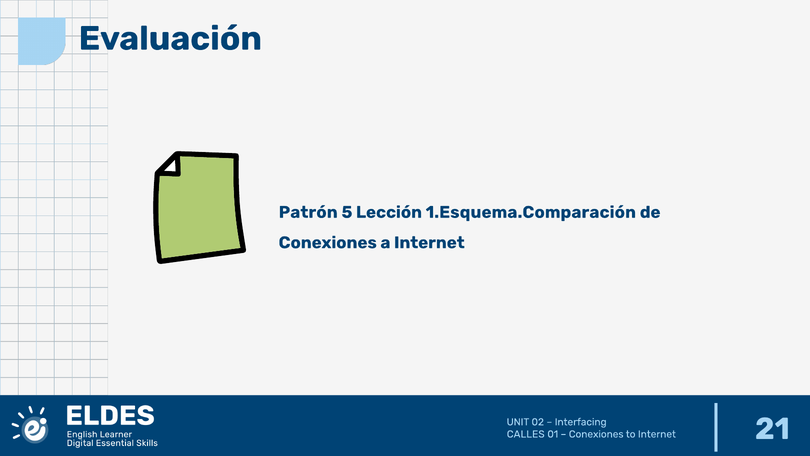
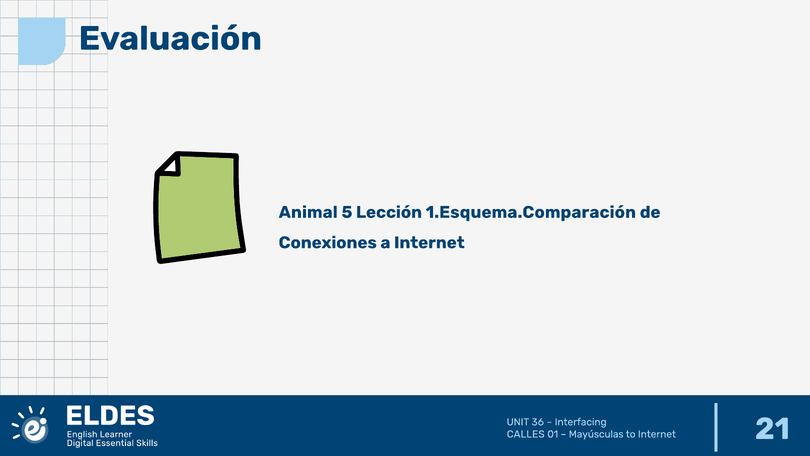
Patrón: Patrón -> Animal (308, 212)
02: 02 -> 36 (538, 422)
Conexiones: Conexiones -> Mayúsculas (596, 434)
